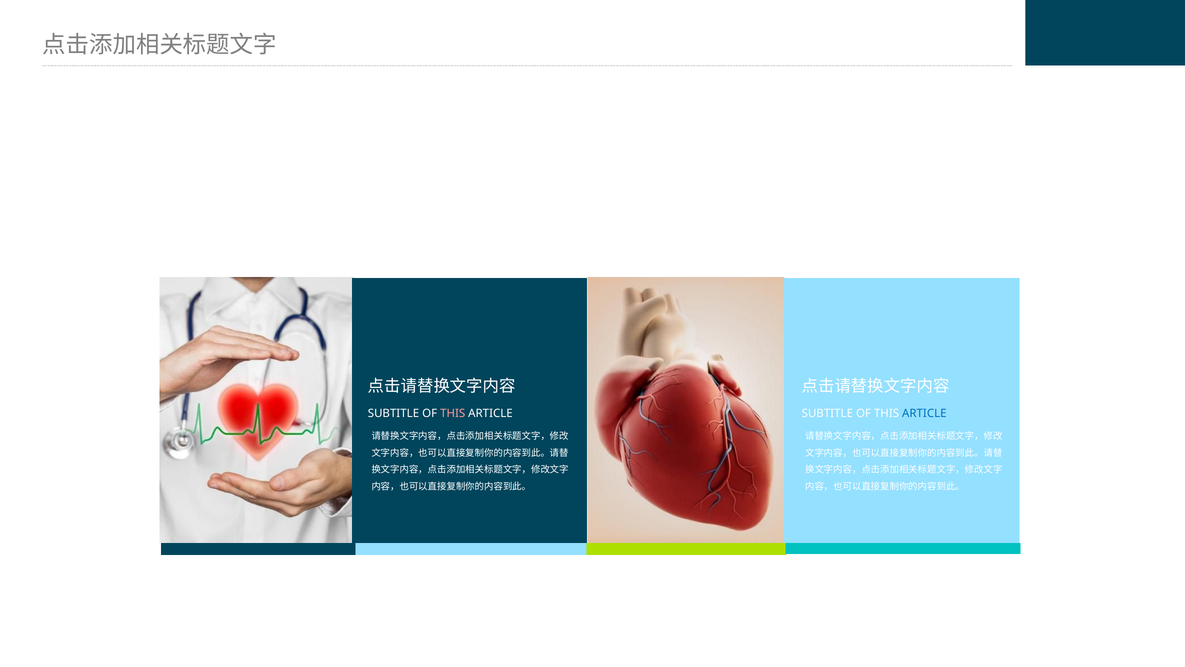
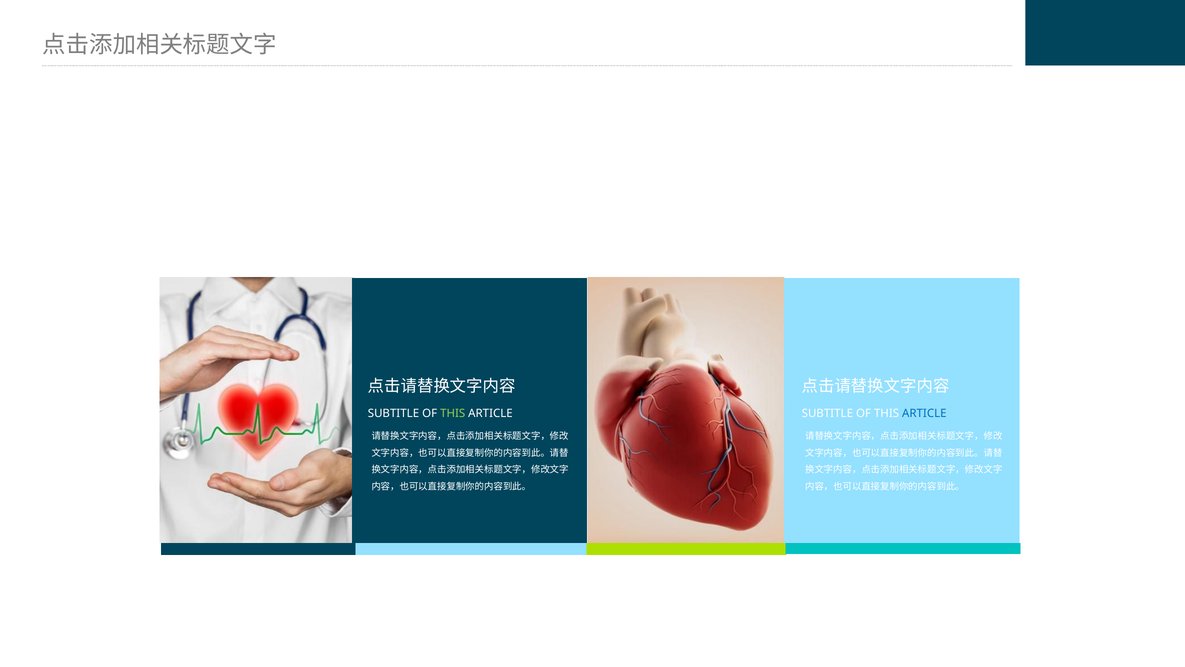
THIS colour: pink -> light green (453, 413)
